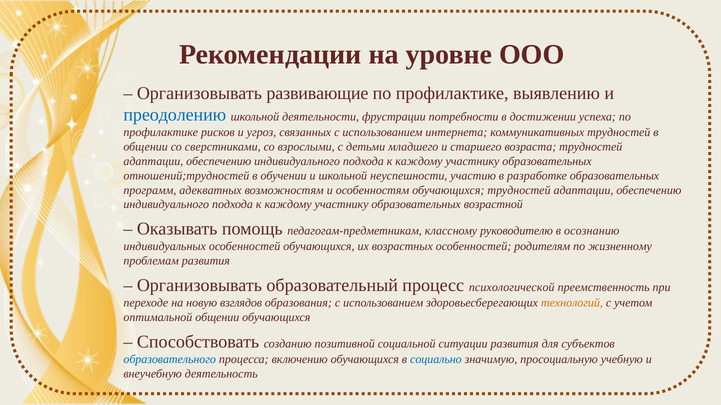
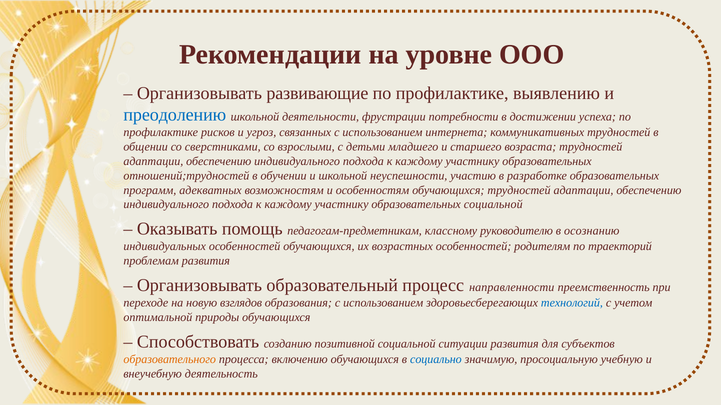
образовательных возрастной: возрастной -> социальной (493, 205)
жизненному: жизненному -> траекторий (620, 247)
психологической: психологической -> направленности (512, 288)
технологий colour: orange -> blue (572, 303)
оптимальной общении: общении -> природы (217, 318)
образовательного colour: blue -> orange (170, 360)
